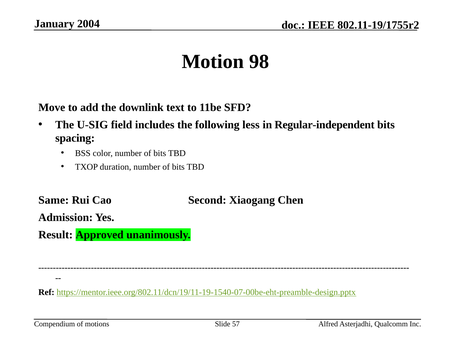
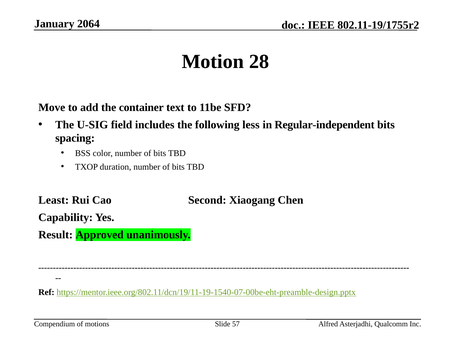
2004: 2004 -> 2064 (88, 24)
98: 98 -> 28 (259, 61)
downlink: downlink -> container (141, 108)
Same: Same -> Least (54, 200)
Admission: Admission -> Capability (66, 218)
